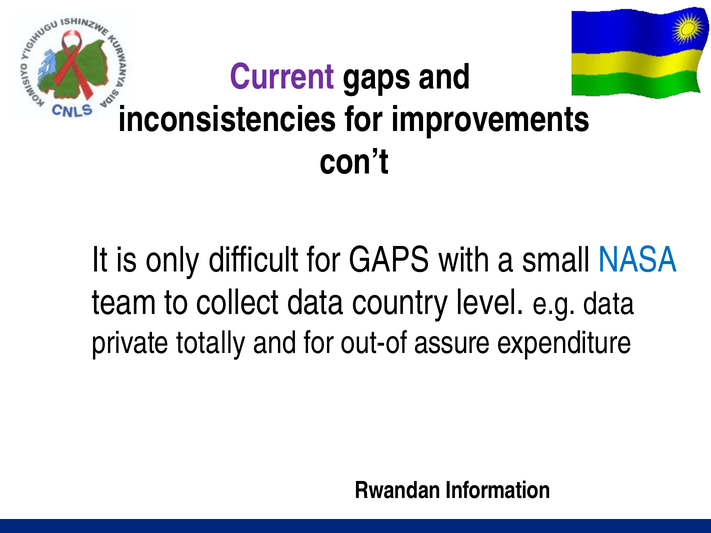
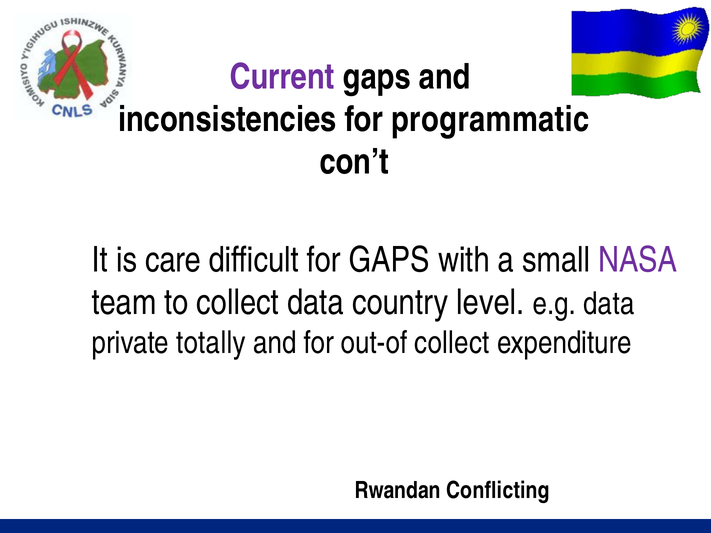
improvements: improvements -> programmatic (490, 120)
only: only -> care (173, 260)
NASA colour: blue -> purple (638, 260)
out-of assure: assure -> collect (452, 343)
Information: Information -> Conflicting (498, 491)
